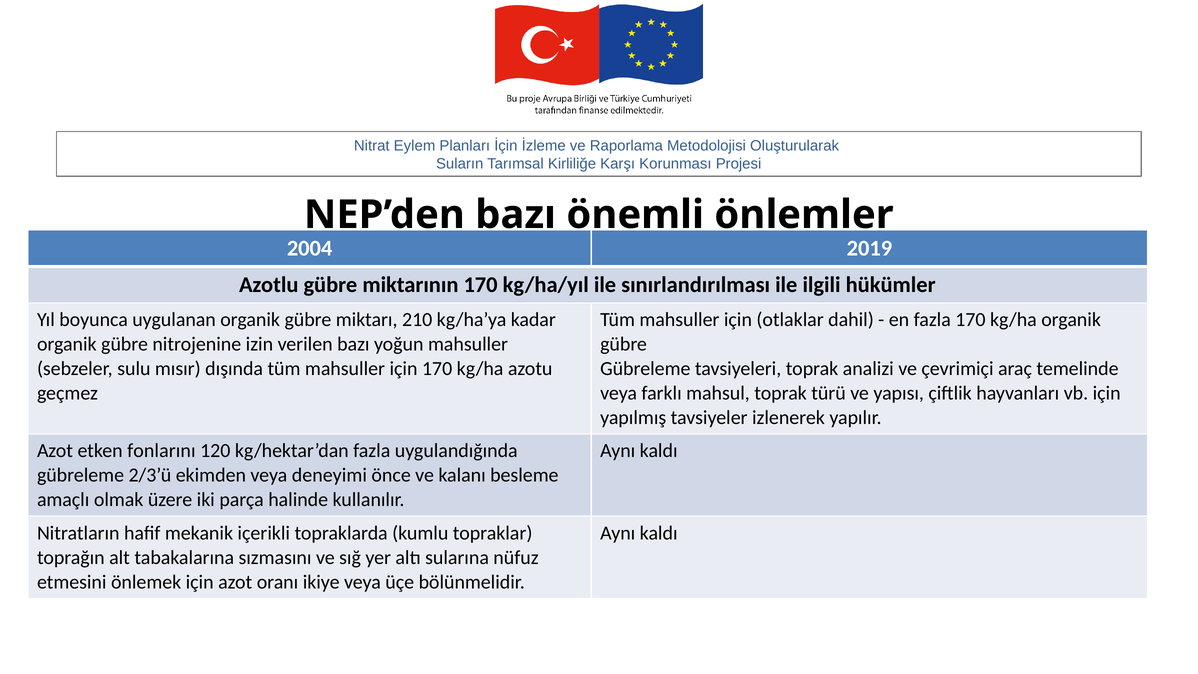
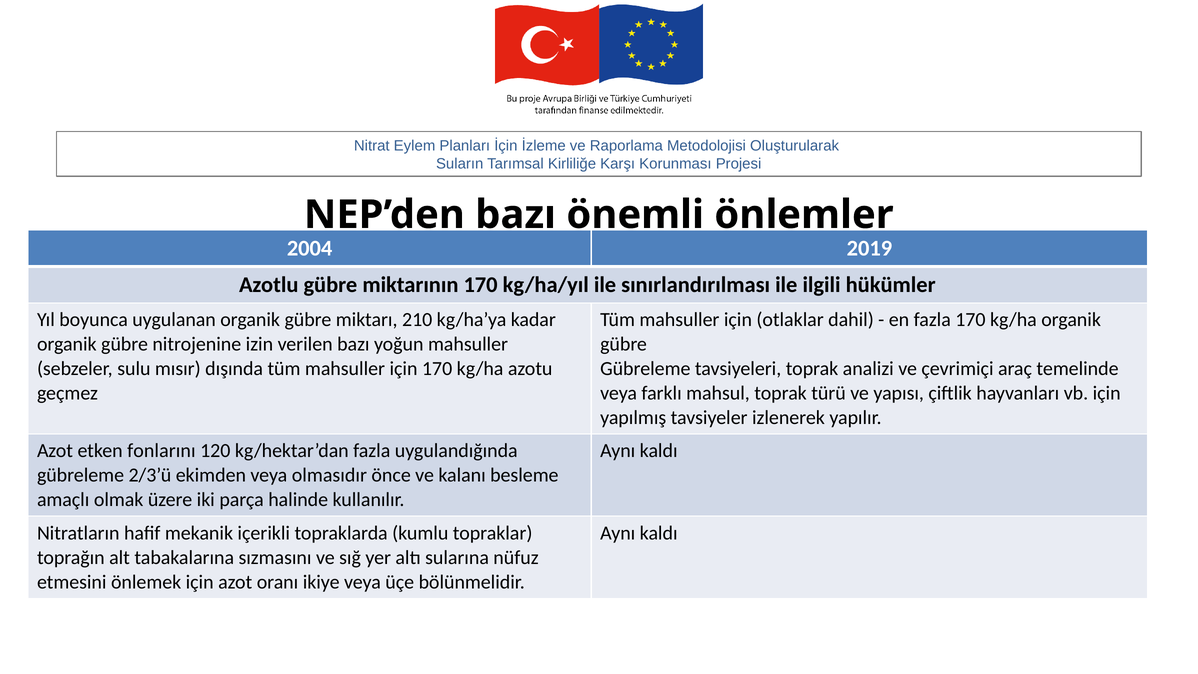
deneyimi: deneyimi -> olmasıdır (329, 475)
